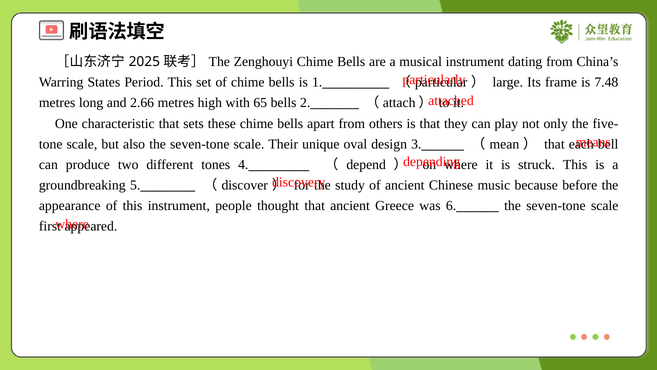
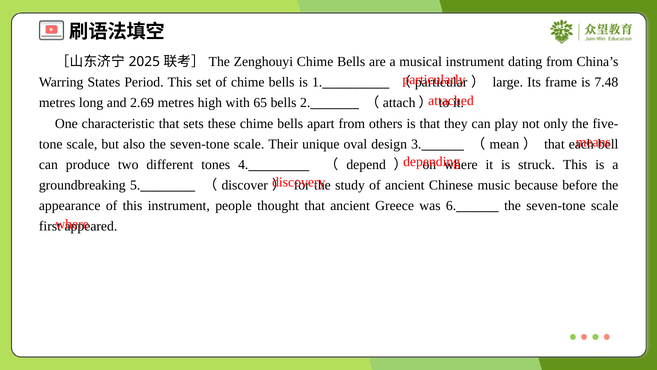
2.66: 2.66 -> 2.69 (142, 103)
